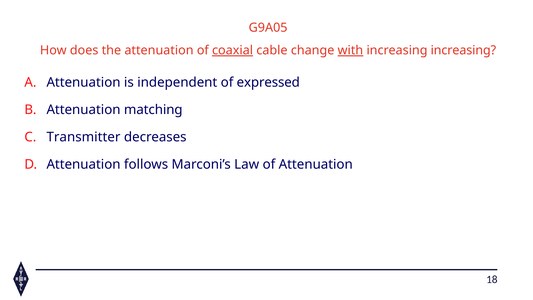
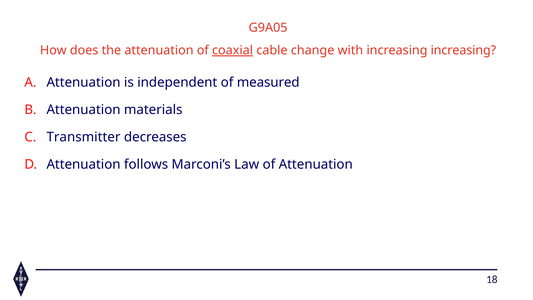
with underline: present -> none (350, 50)
expressed: expressed -> measured (268, 82)
matching: matching -> materials (153, 110)
